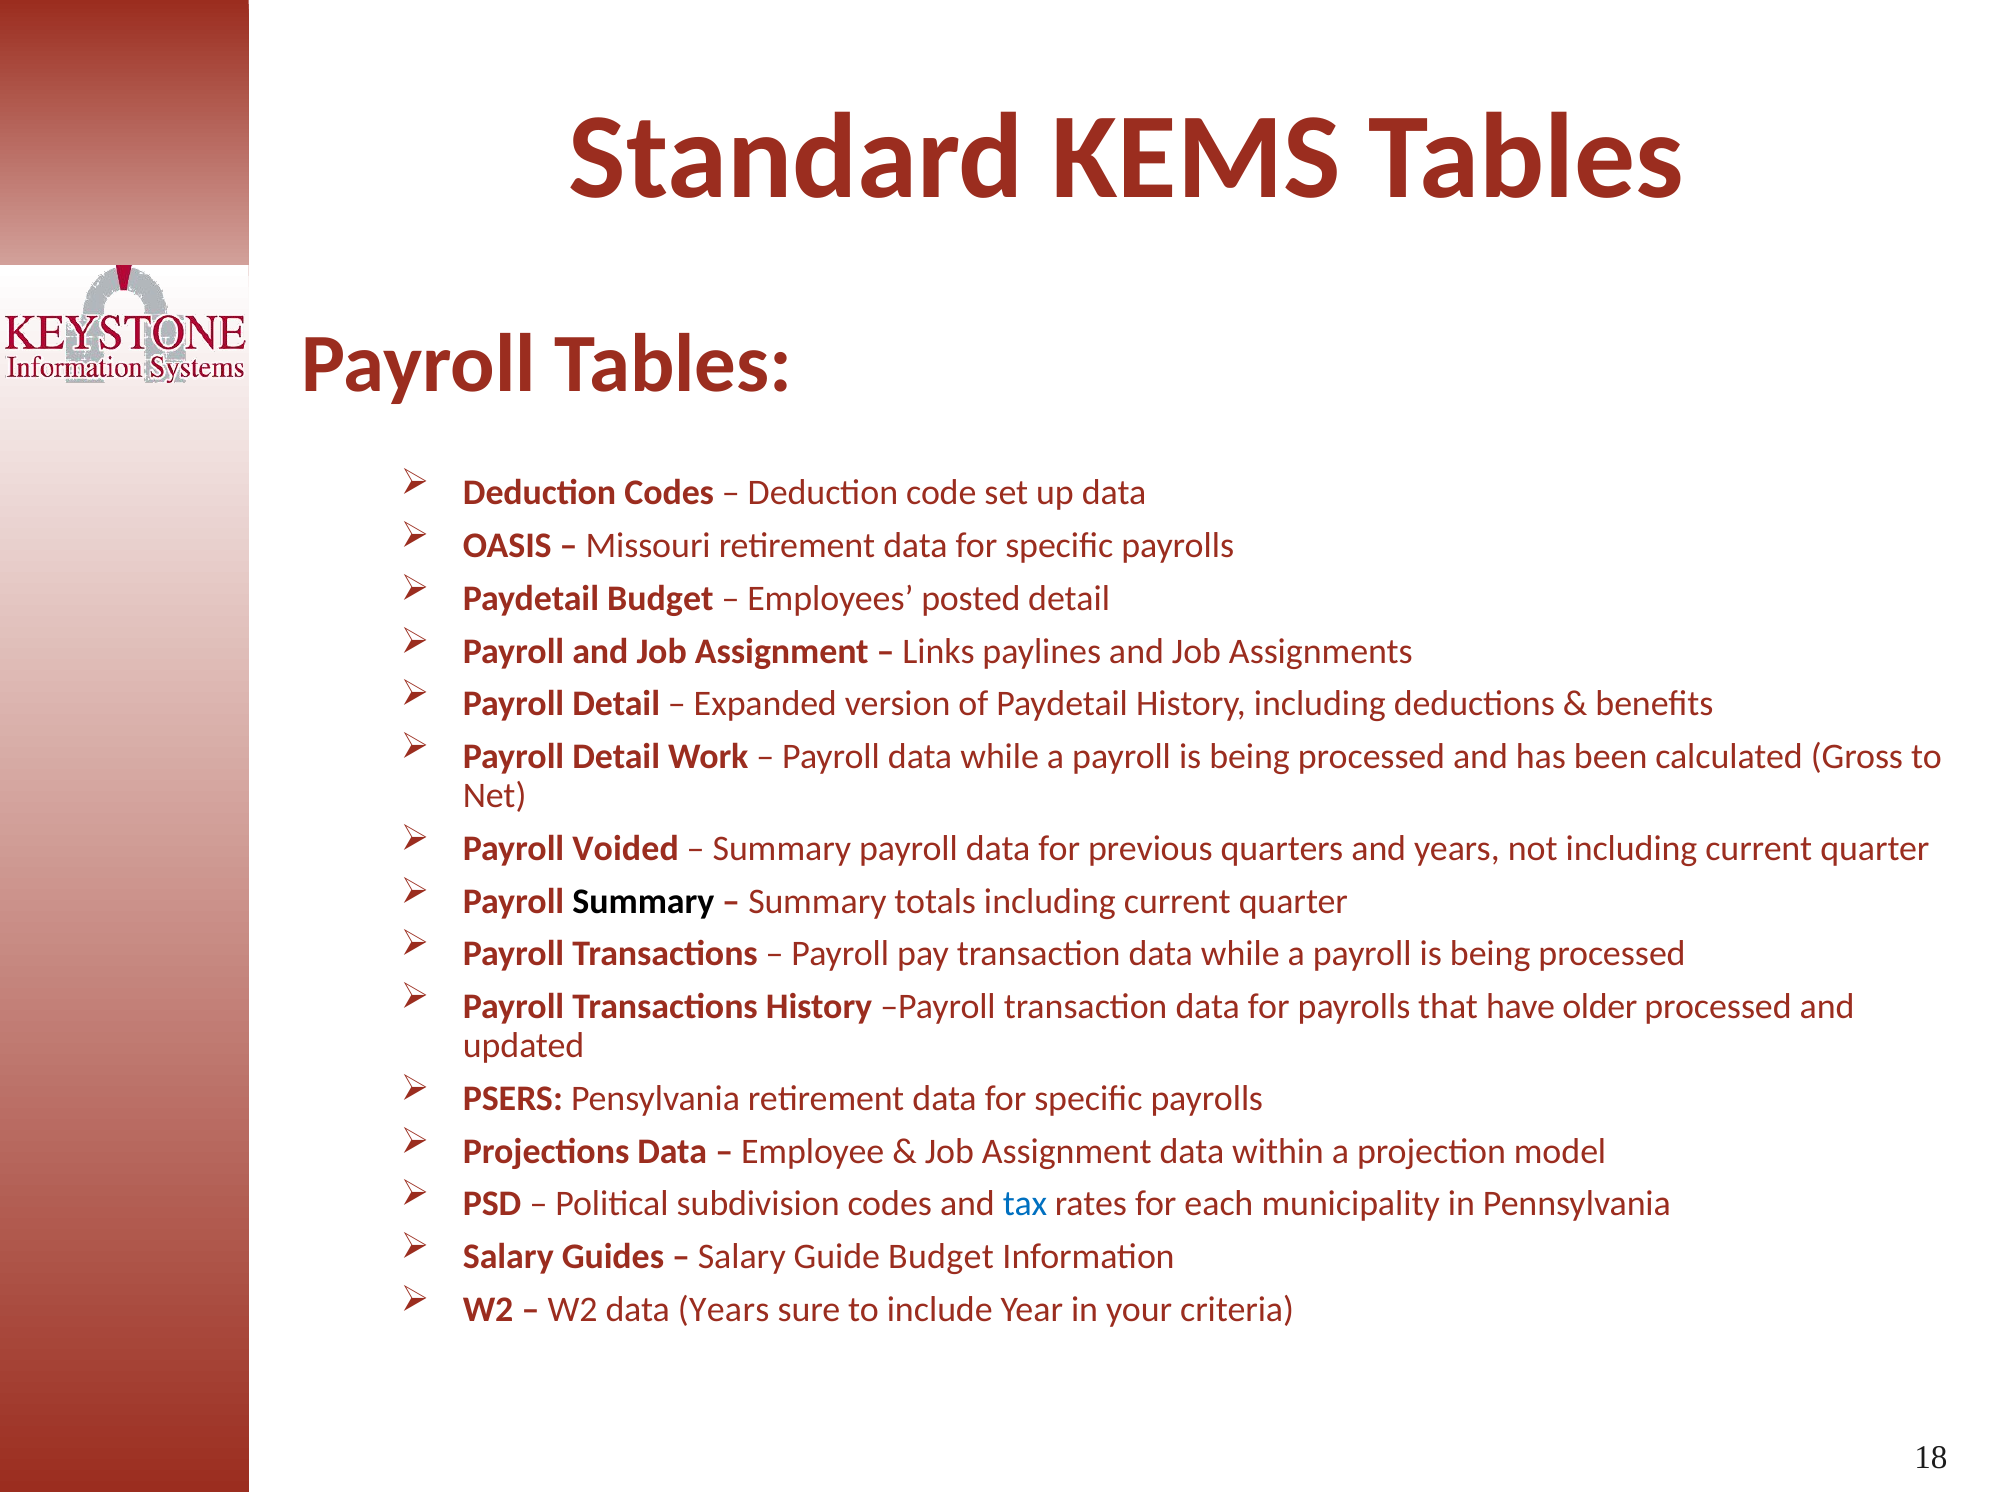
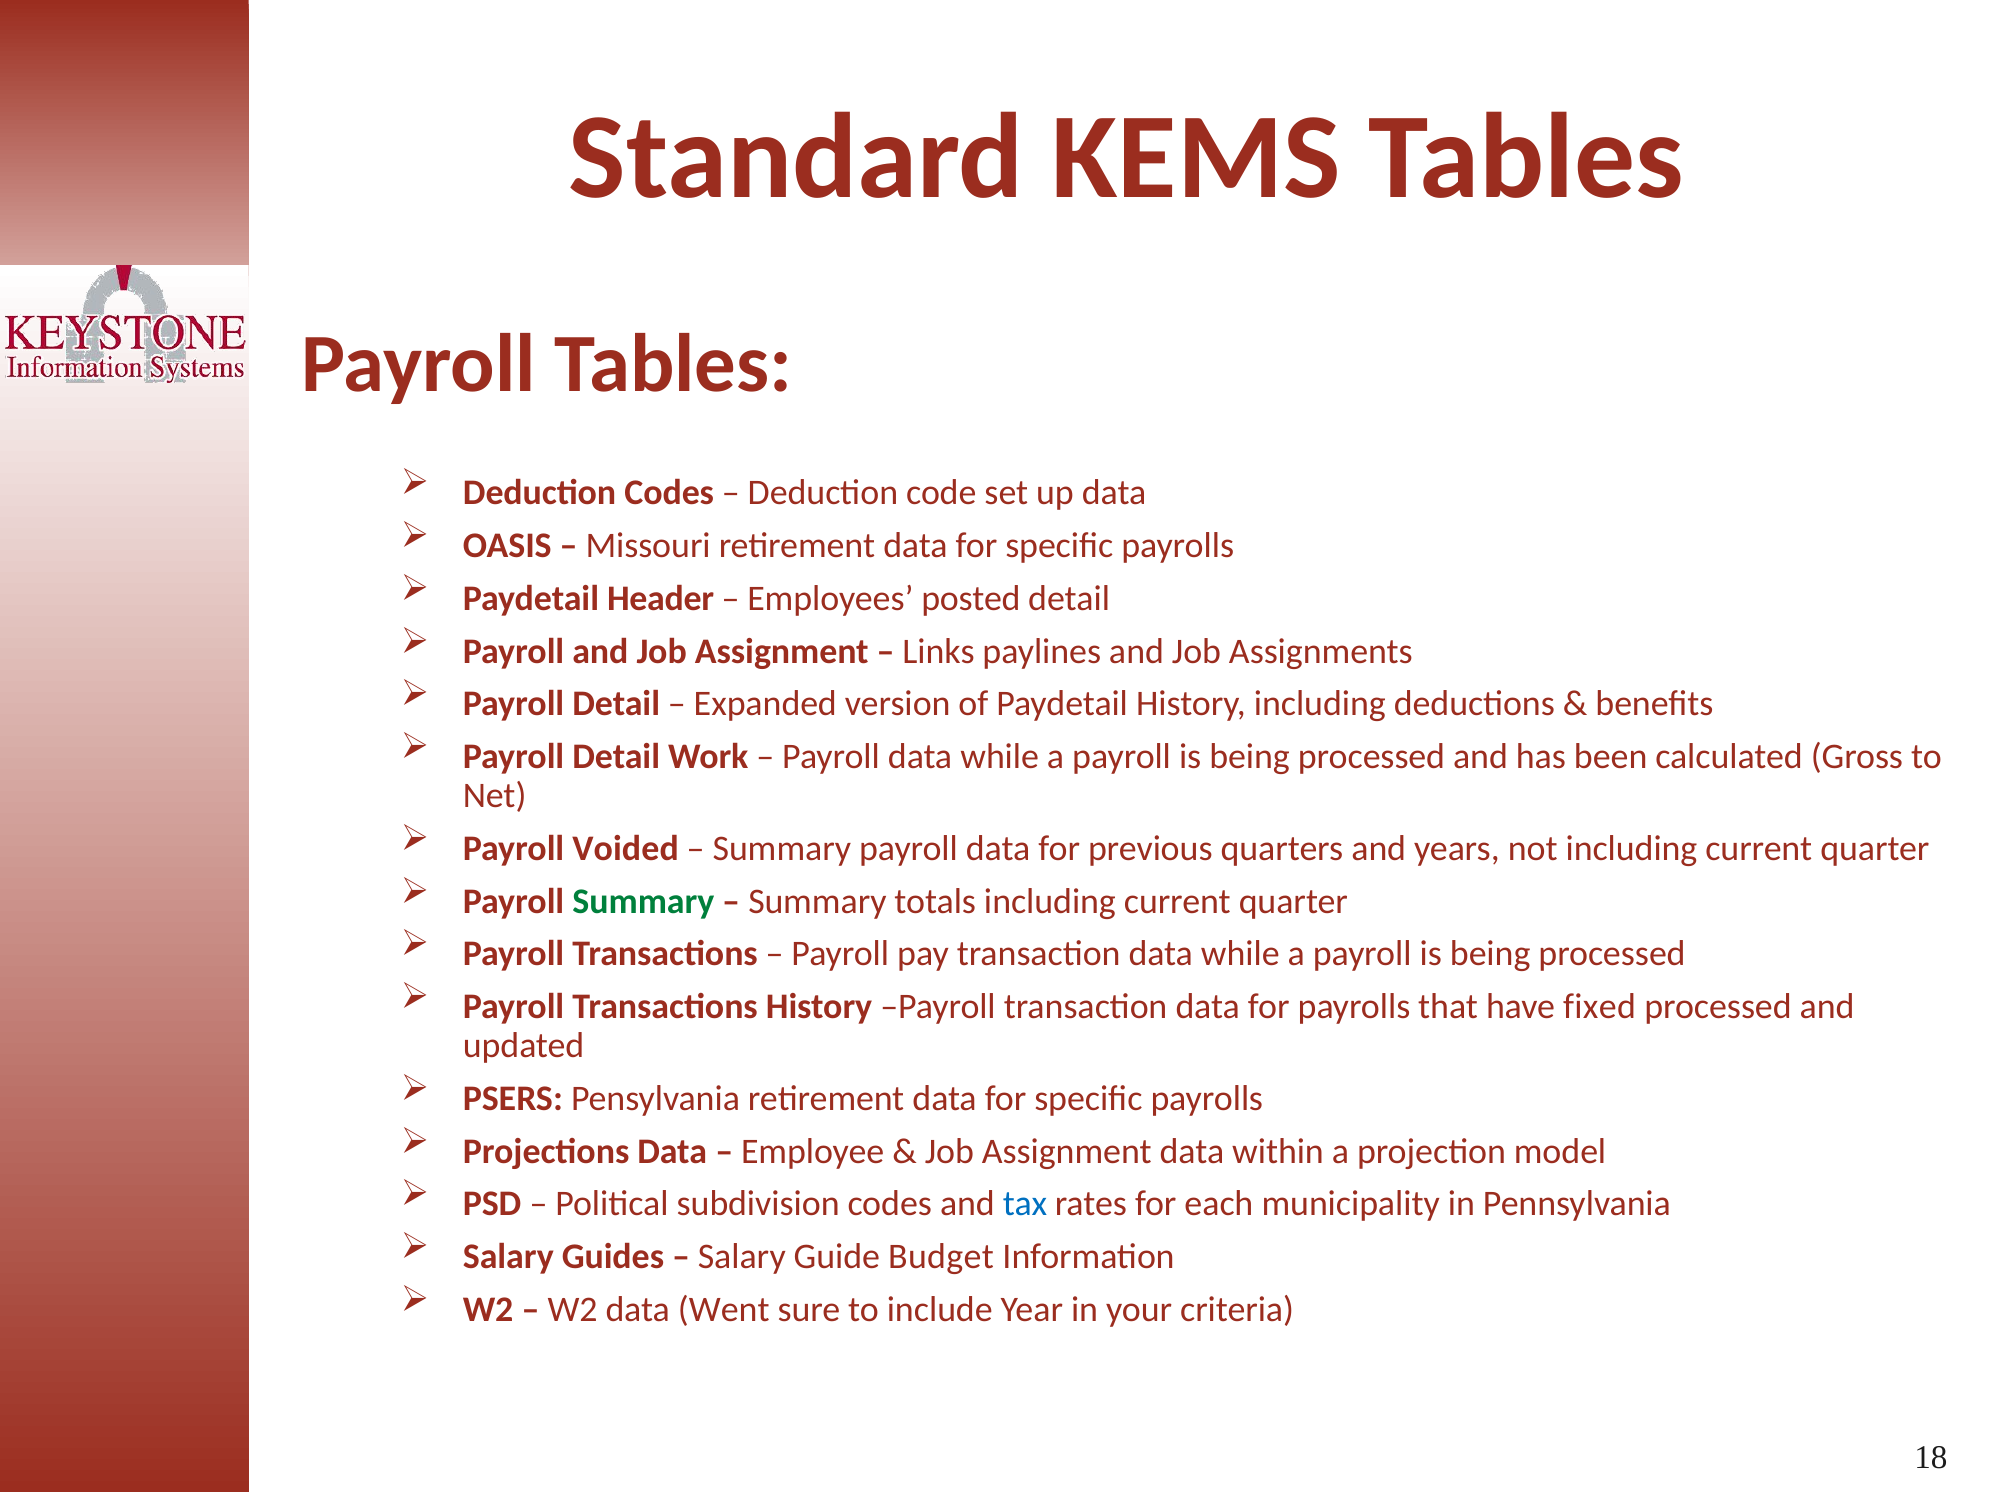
Paydetail Budget: Budget -> Header (661, 598)
Summary colour: black -> green (643, 901)
older: older -> fixed (1600, 1007)
data Years: Years -> Went (724, 1309)
